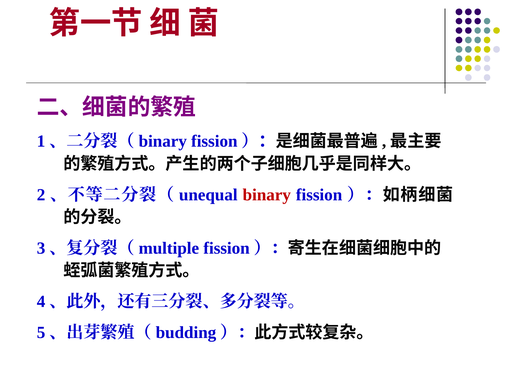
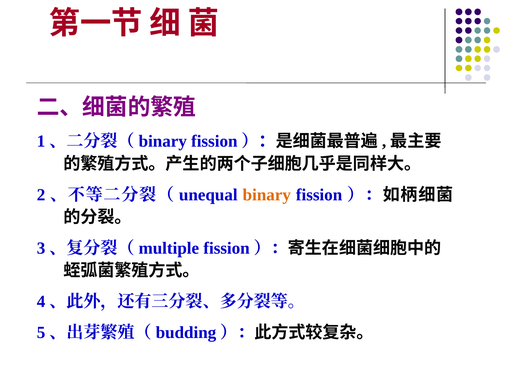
binary colour: red -> orange (267, 195)
